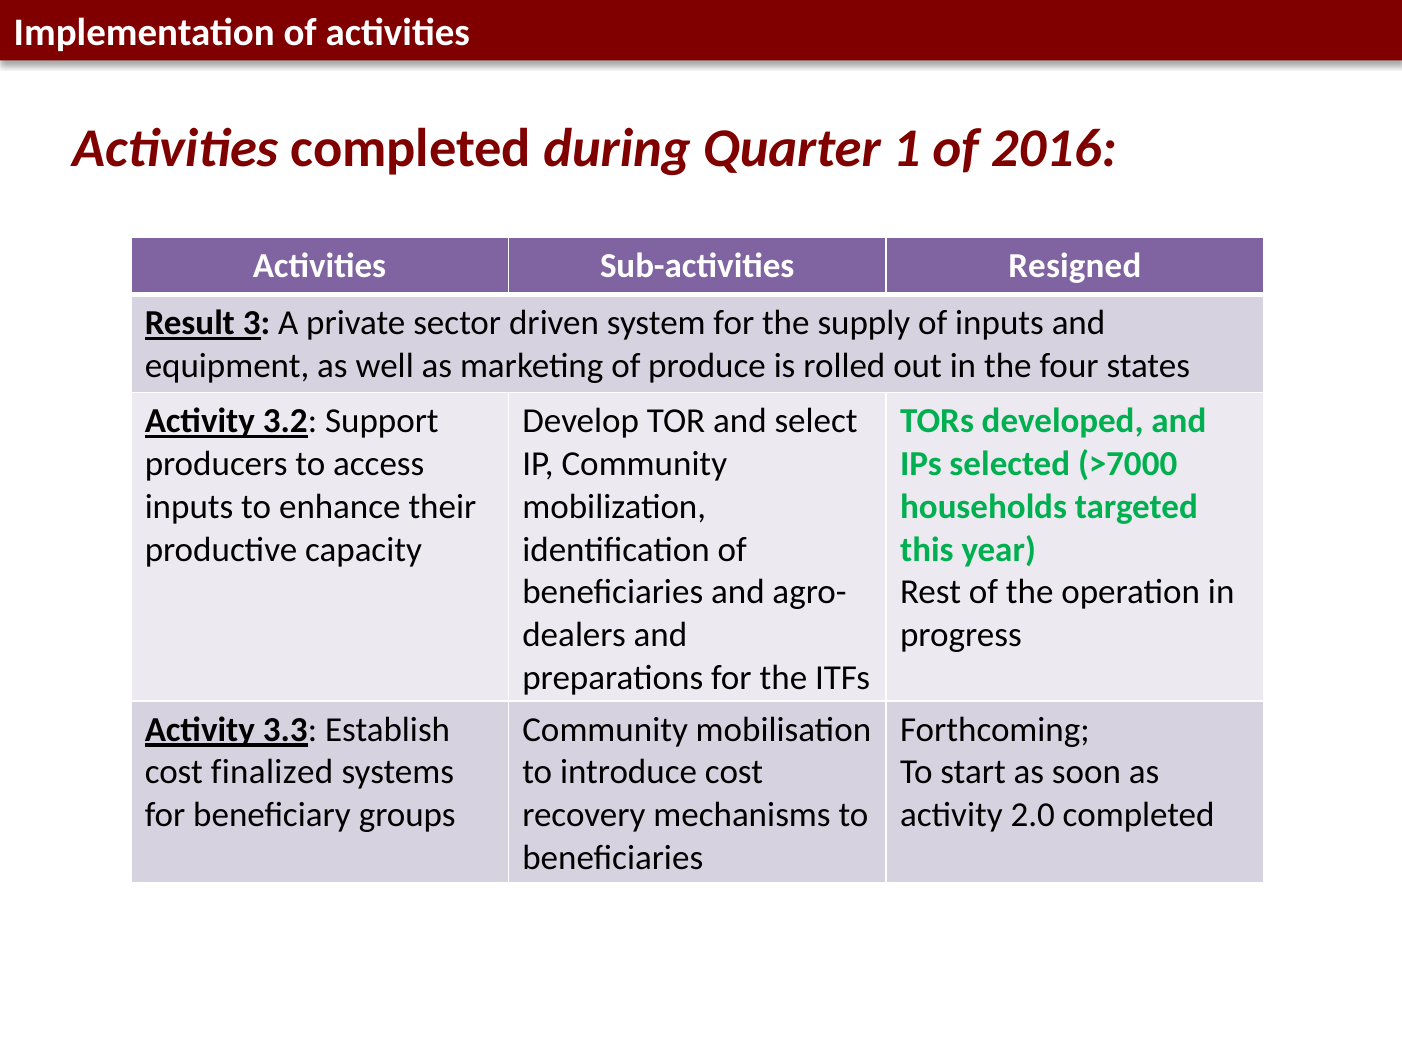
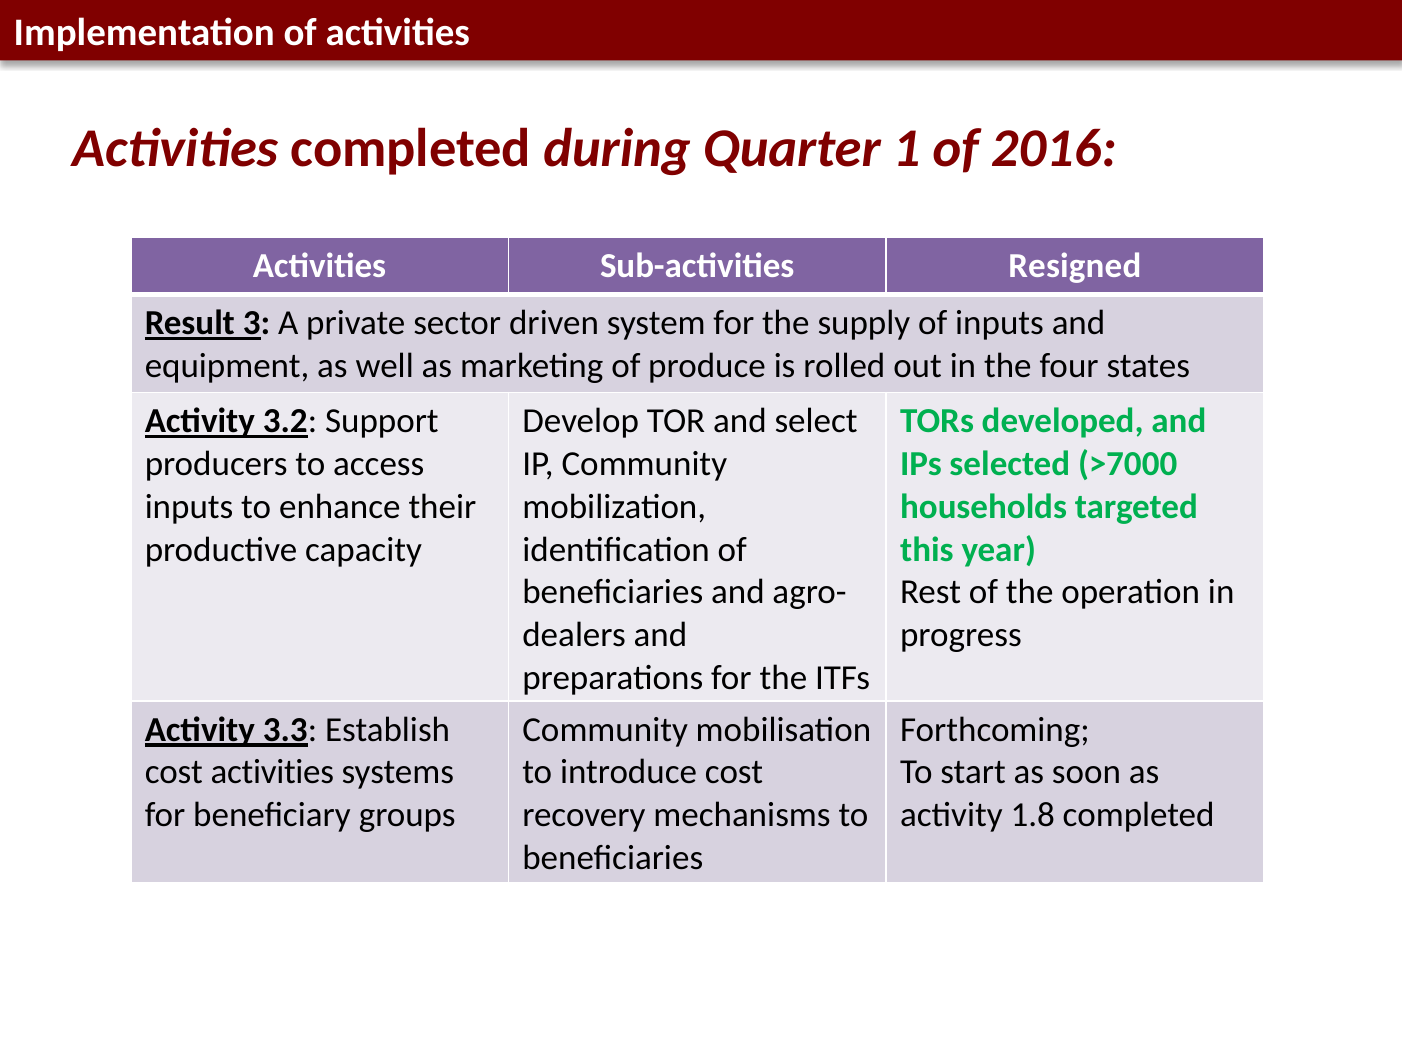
cost finalized: finalized -> activities (272, 773)
2.0: 2.0 -> 1.8 (1033, 816)
